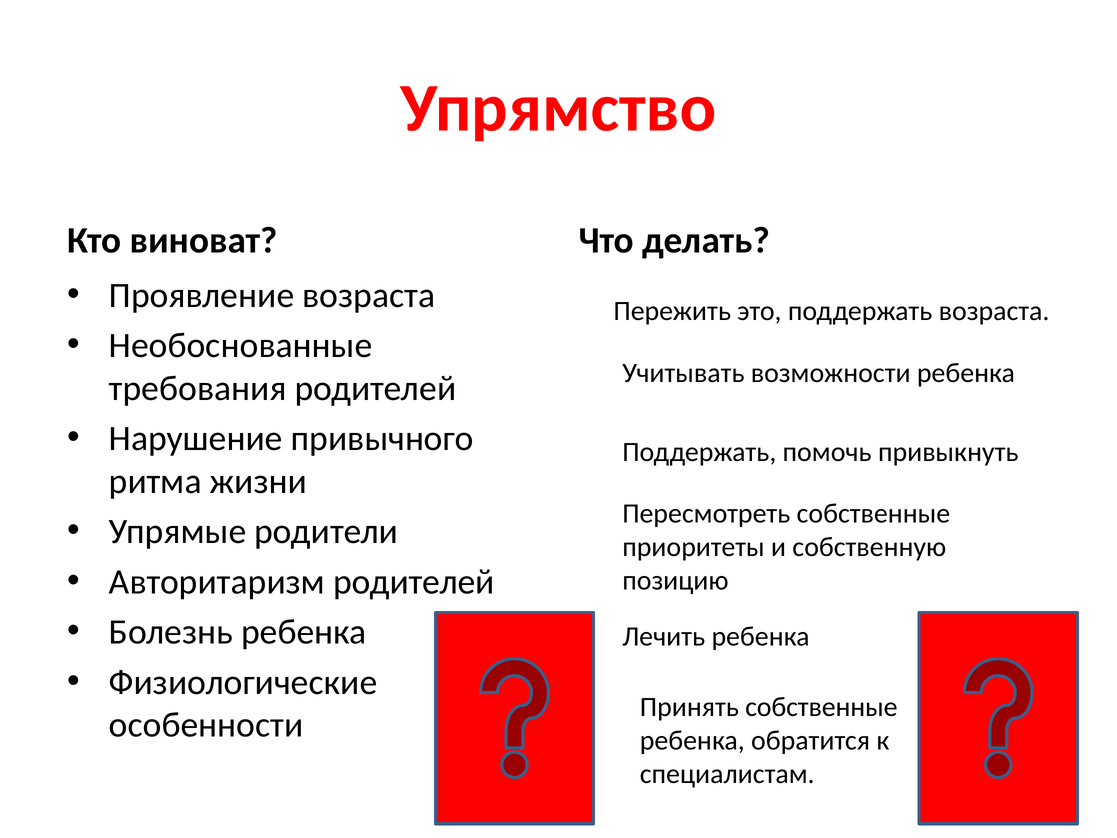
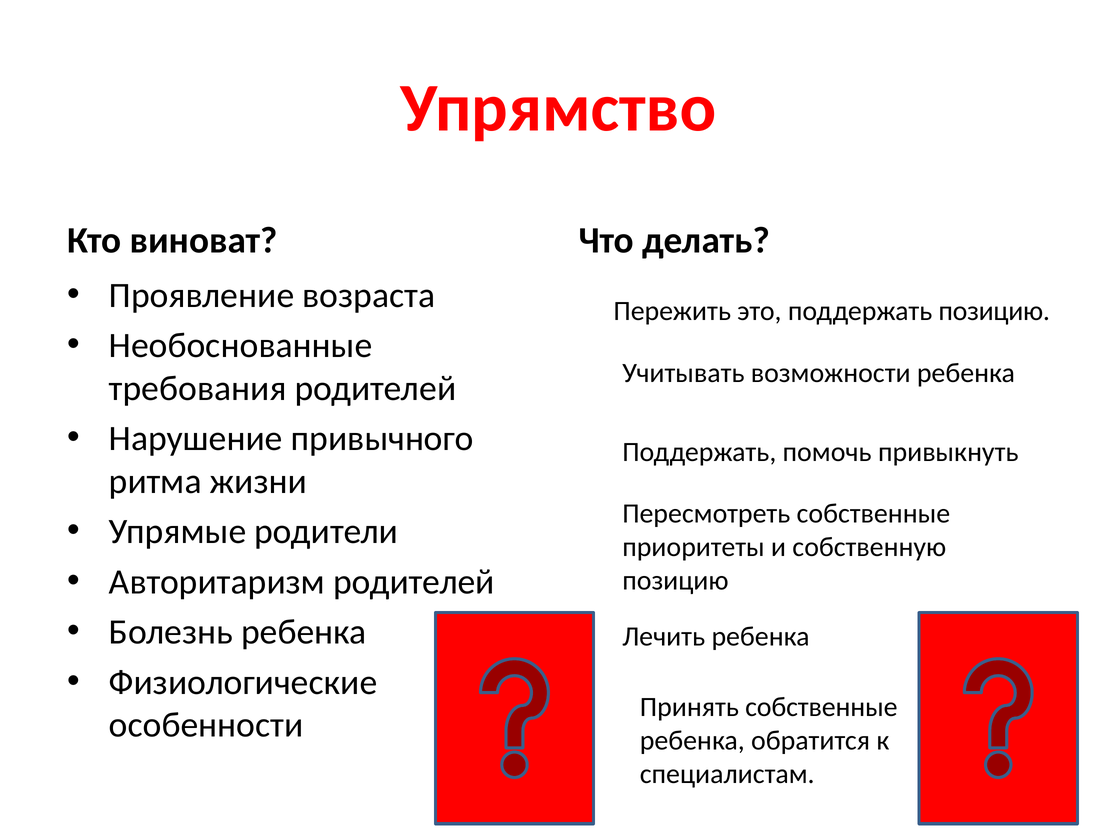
поддержать возраста: возраста -> позицию (994, 311)
